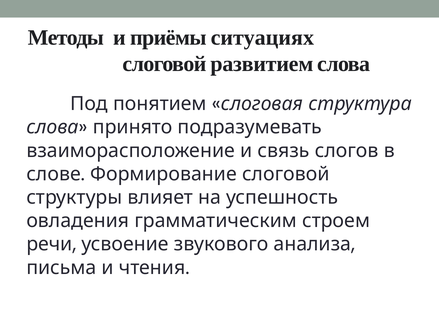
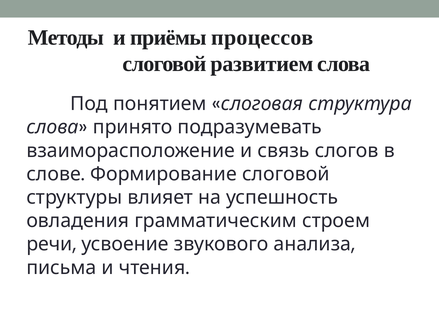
ситуациях: ситуациях -> процессов (262, 38)
